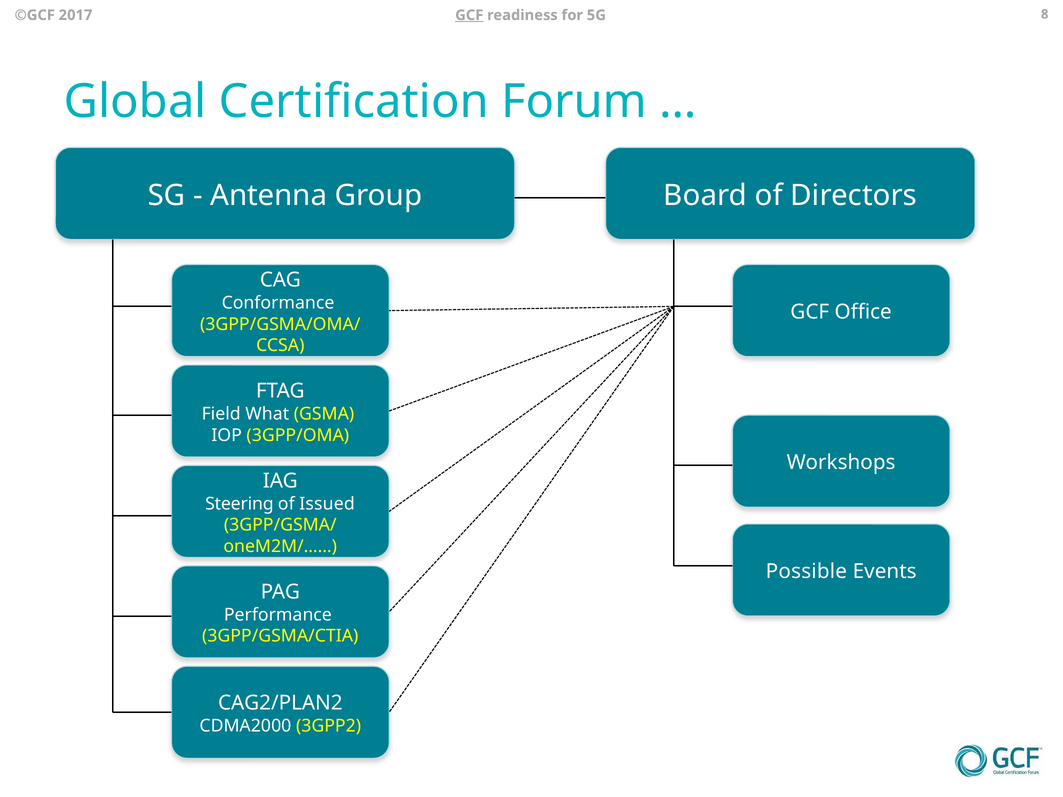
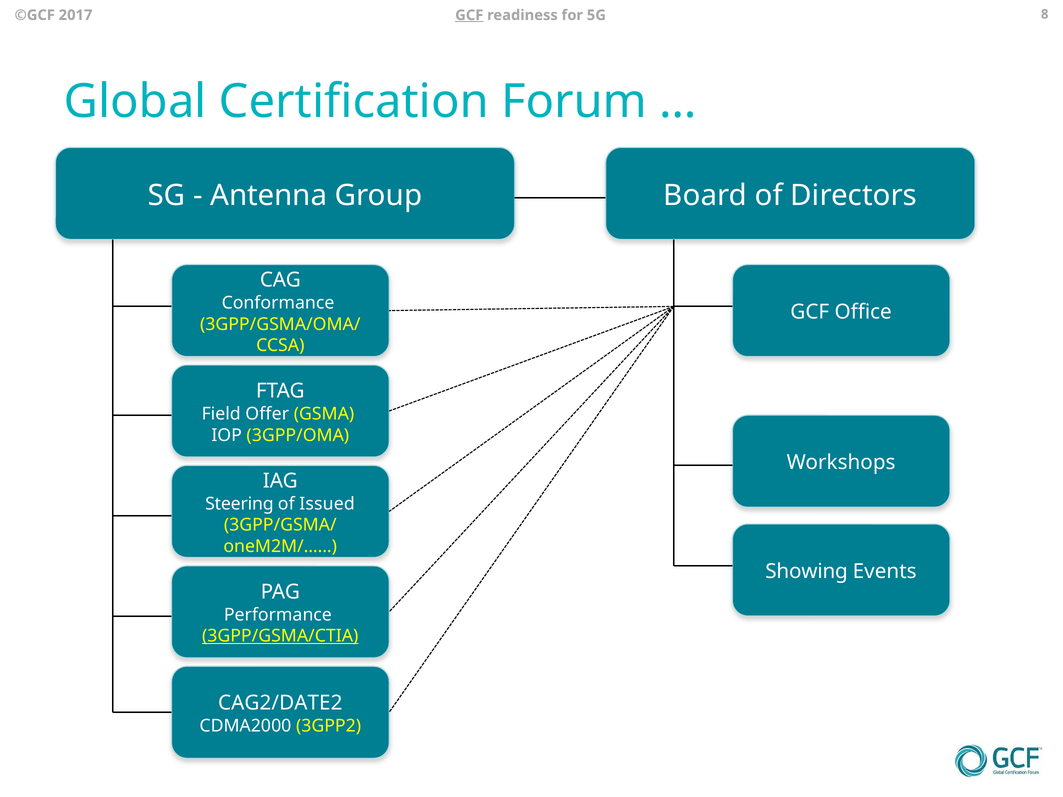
What: What -> Offer (267, 414)
Possible: Possible -> Showing (807, 572)
3GPP/GSMA/CTIA underline: none -> present (280, 636)
CAG2/PLAN2: CAG2/PLAN2 -> CAG2/DATE2 (280, 703)
